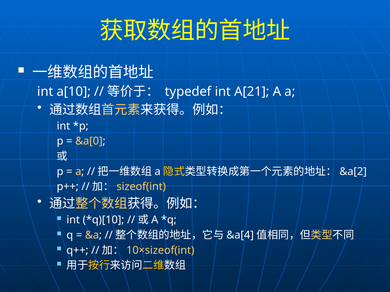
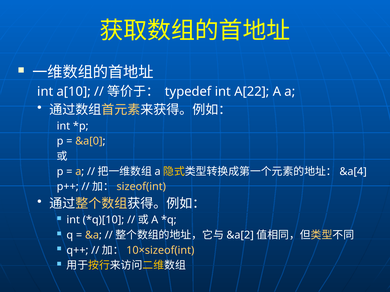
A[21: A[21 -> A[22 (252, 92)
&a[2: &a[2 -> &a[4 (353, 172)
&a[4: &a[4 -> &a[2 (240, 235)
